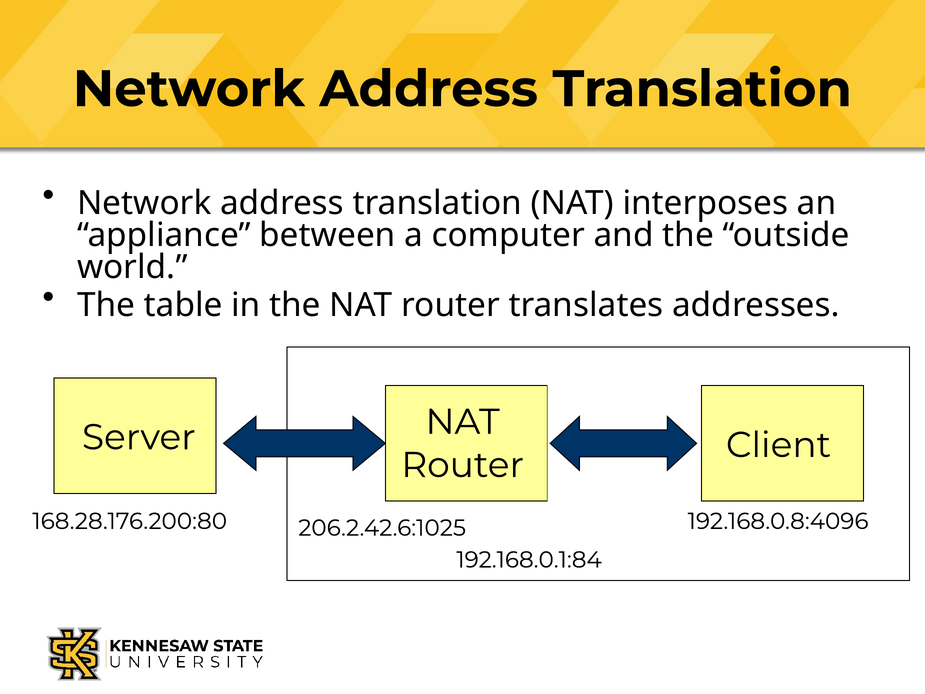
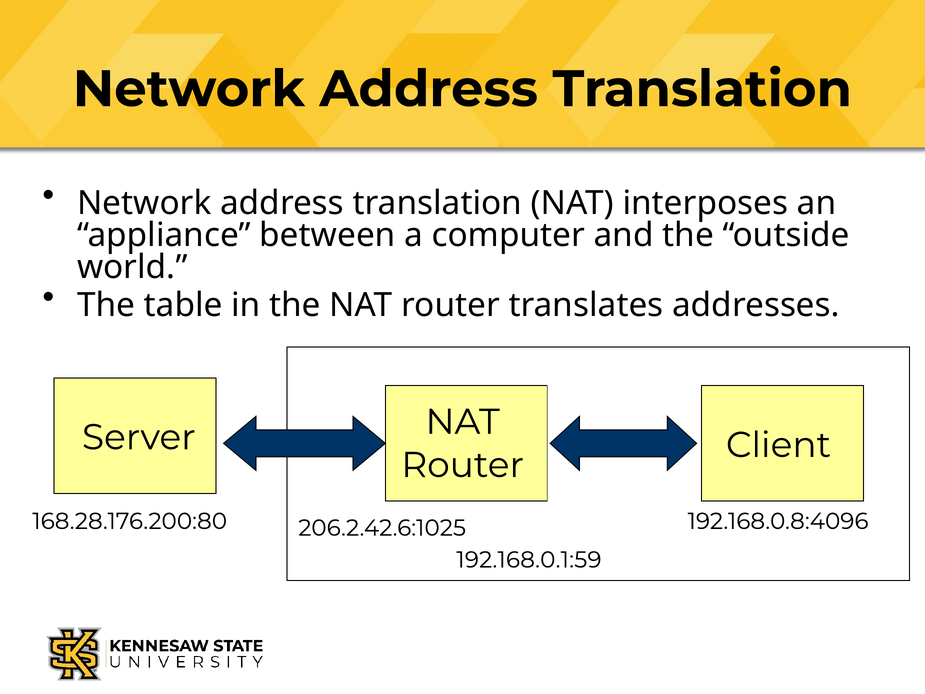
192.168.0.1:84: 192.168.0.1:84 -> 192.168.0.1:59 (529, 560)
